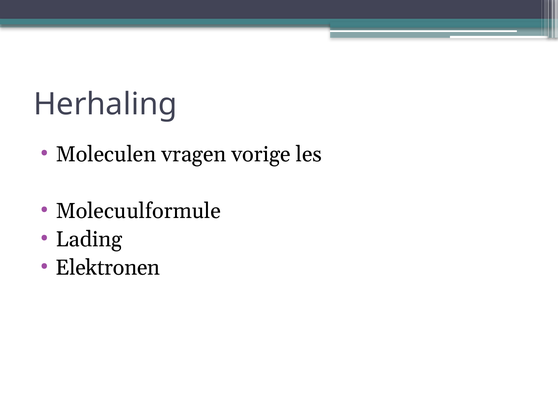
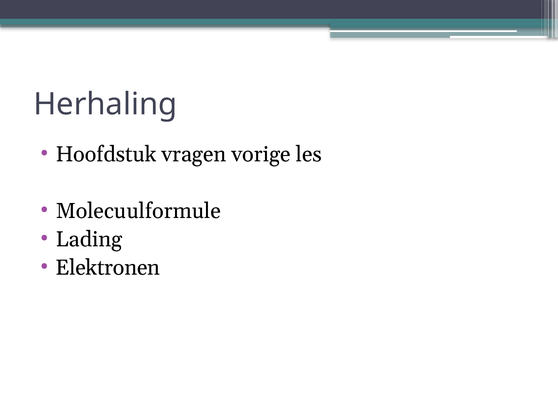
Moleculen: Moleculen -> Hoofdstuk (106, 155)
